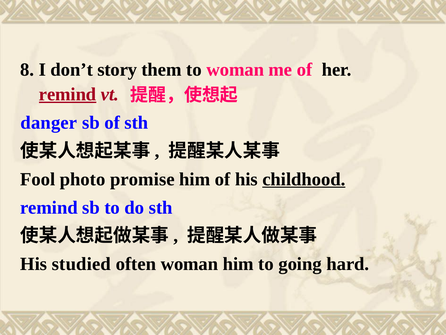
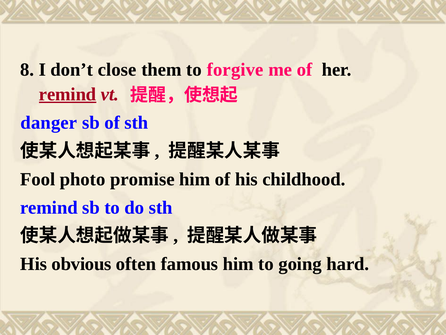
story: story -> close (117, 70)
to woman: woman -> forgive (235, 70)
childhood underline: present -> none (304, 179)
studied: studied -> obvious (82, 264)
often woman: woman -> famous (189, 264)
